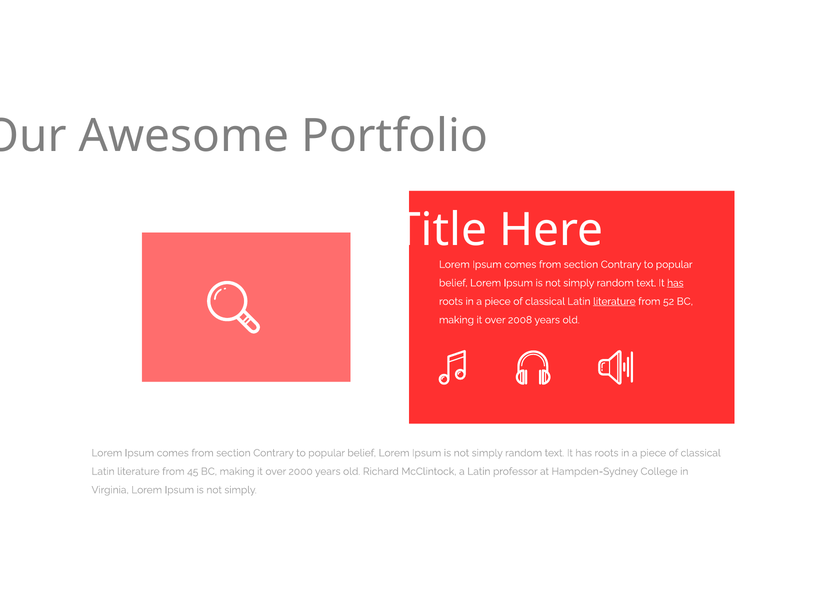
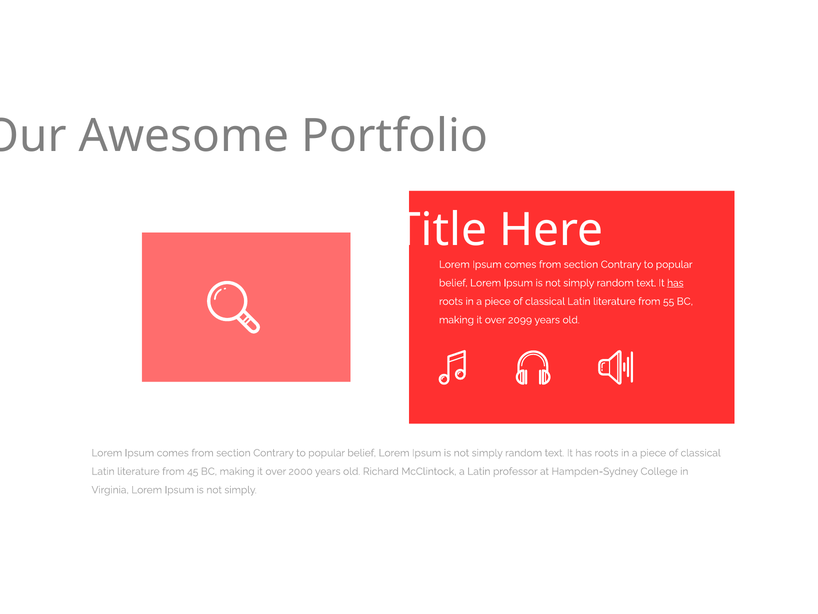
literature underline: present -> none (614, 301)
52: 52 -> 55 (669, 301)
2008: 2008 -> 2099 (520, 320)
